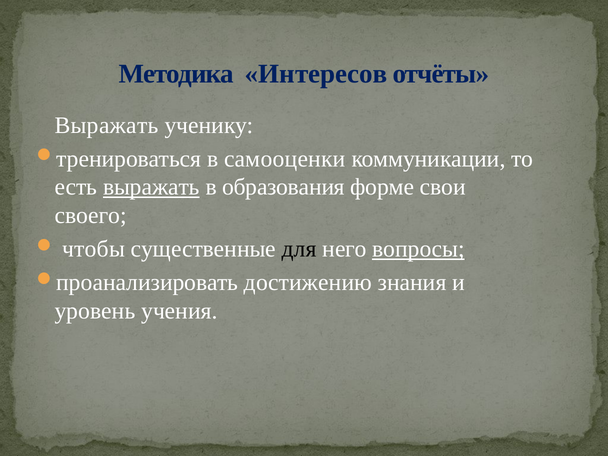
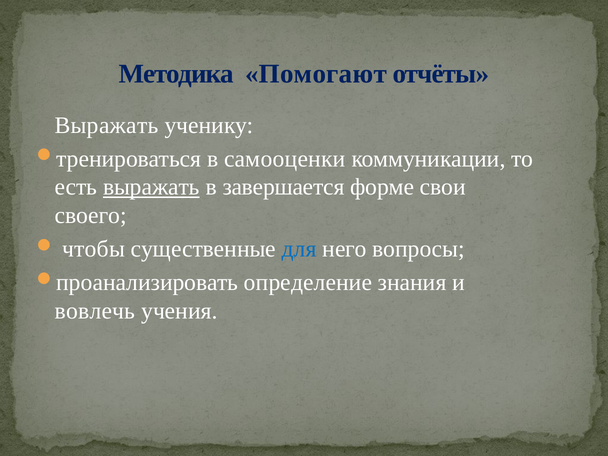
Интересов: Интересов -> Помогают (316, 74)
образования: образования -> завершается (283, 187)
для colour: black -> blue (299, 249)
вопросы underline: present -> none (418, 249)
достижению: достижению -> определение (308, 282)
уровень: уровень -> вовлечь (95, 311)
